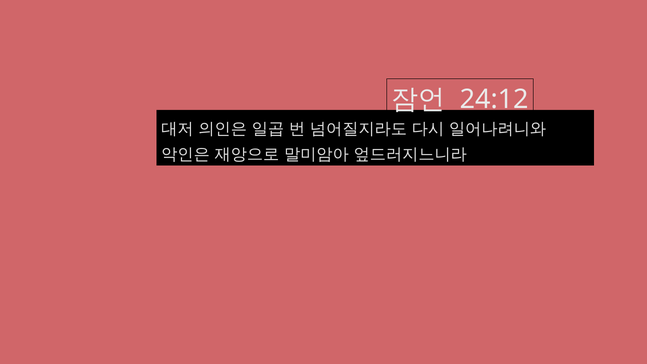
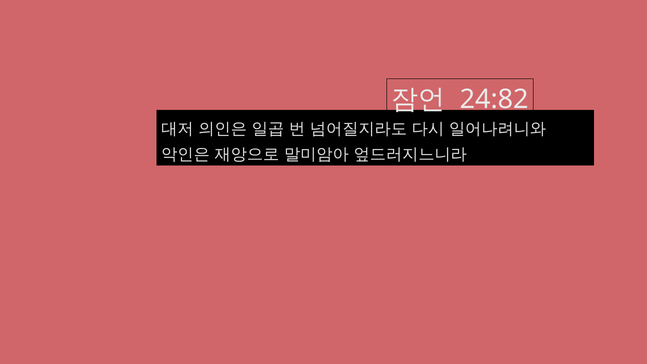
24:12: 24:12 -> 24:82 (494, 99)
